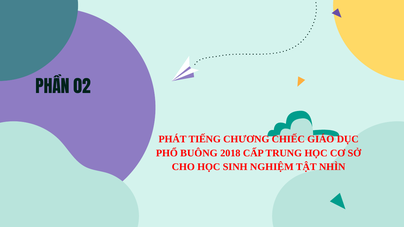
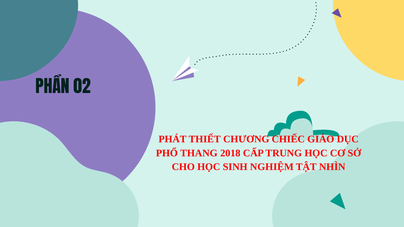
TIẾNG: TIẾNG -> THIẾT (205, 139)
BUÔNG: BUÔNG -> THANG (199, 153)
